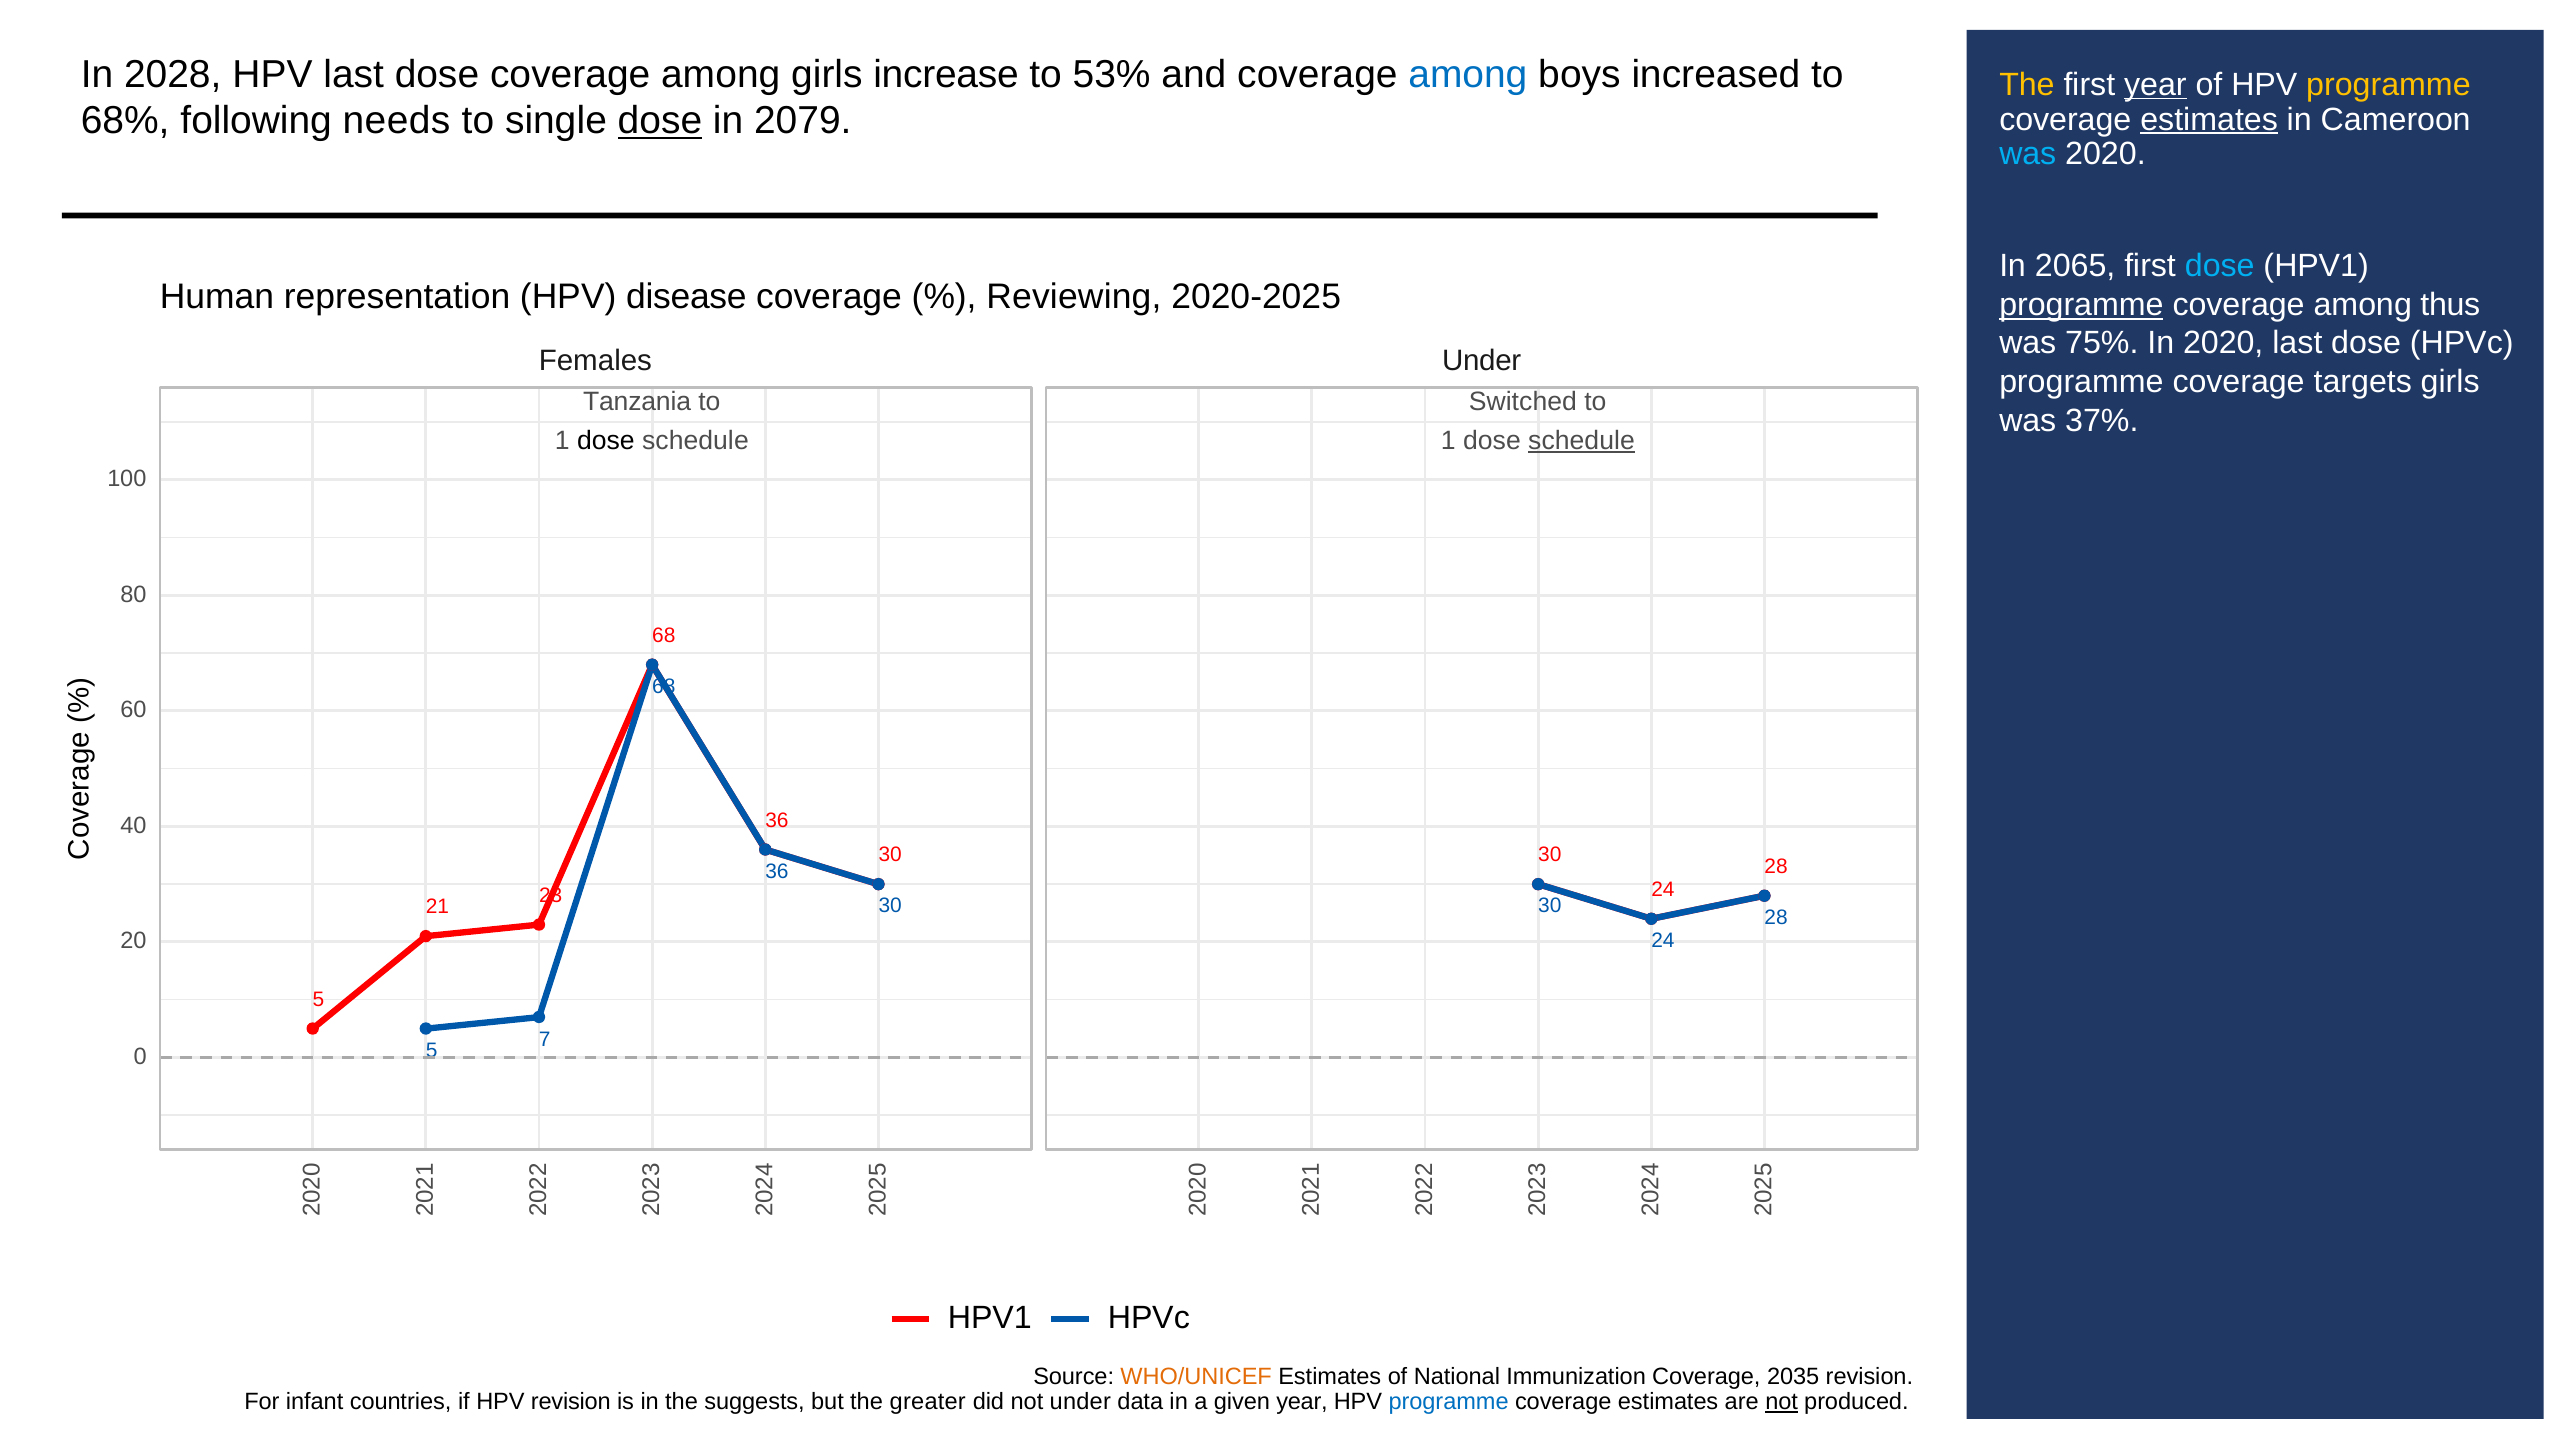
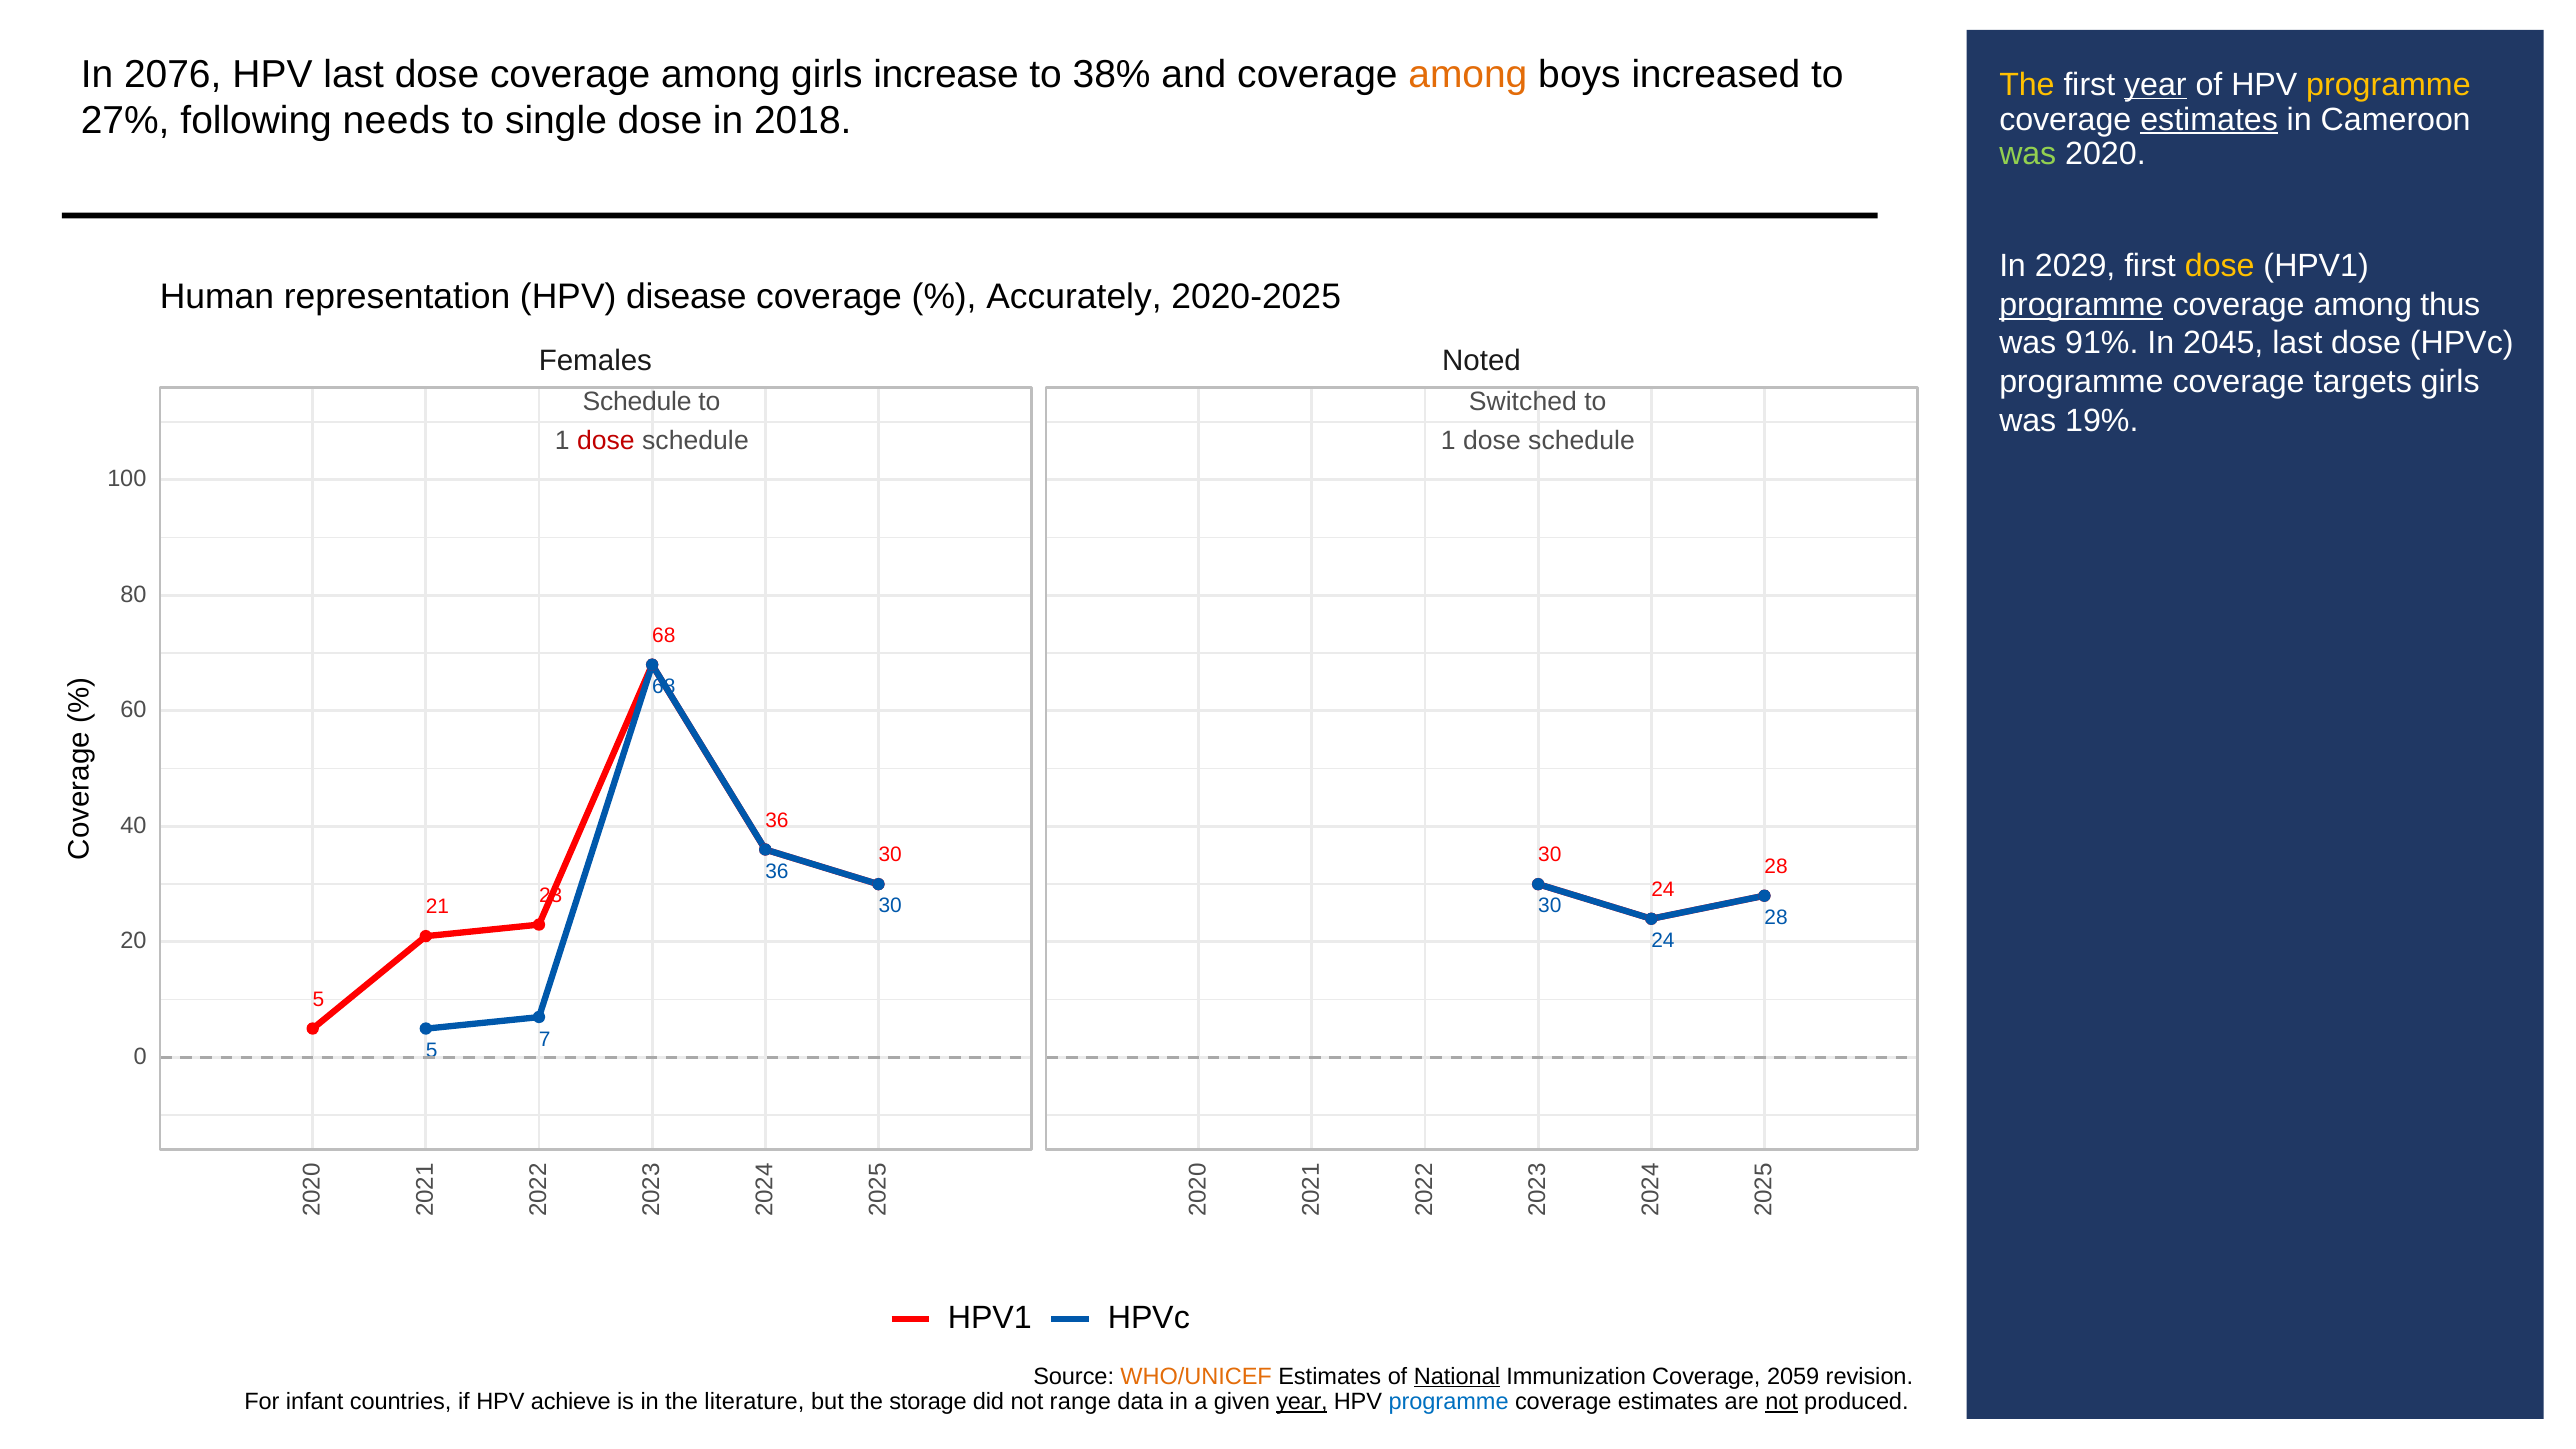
2028: 2028 -> 2076 (173, 74)
53%: 53% -> 38% (1112, 74)
among colour: blue -> orange (1468, 74)
68%: 68% -> 27% (125, 121)
dose underline: present -> none (660, 121)
2079: 2079 -> 2018 (803, 121)
was colour: light blue -> light green (2028, 154)
2065: 2065 -> 2029 (2075, 266)
dose colour: light blue -> yellow (2220, 266)
Reviewing: Reviewing -> Accurately (1074, 297)
75%: 75% -> 91% (2102, 343)
In 2020: 2020 -> 2045 (2223, 343)
Females Under: Under -> Noted (1482, 361)
Tanzania: Tanzania -> Schedule (637, 402)
37%: 37% -> 19% (2102, 421)
dose colour: black -> red (606, 440)
schedule underline: present -> none (1581, 440)
National underline: none -> present (1457, 1376)
2035: 2035 -> 2059 (1793, 1376)
HPV revision: revision -> achieve (571, 1402)
suggests: suggests -> literature (754, 1402)
greater: greater -> storage (928, 1402)
not under: under -> range (1080, 1402)
year underline: none -> present (1302, 1402)
